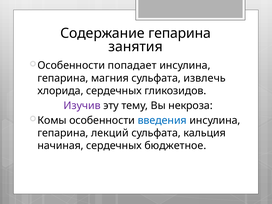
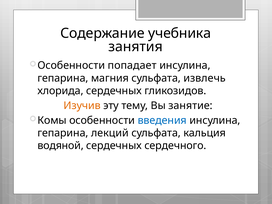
Содержание гепарина: гепарина -> учебника (180, 33)
Изучив colour: purple -> orange (82, 106)
некроза: некроза -> занятие (190, 106)
начиная: начиная -> водяной (61, 146)
бюджетное: бюджетное -> сердечного (175, 146)
